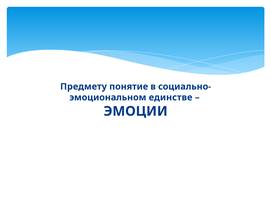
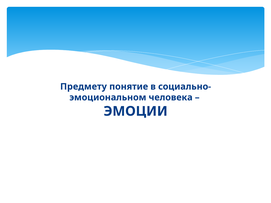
единстве: единстве -> человека (171, 98)
